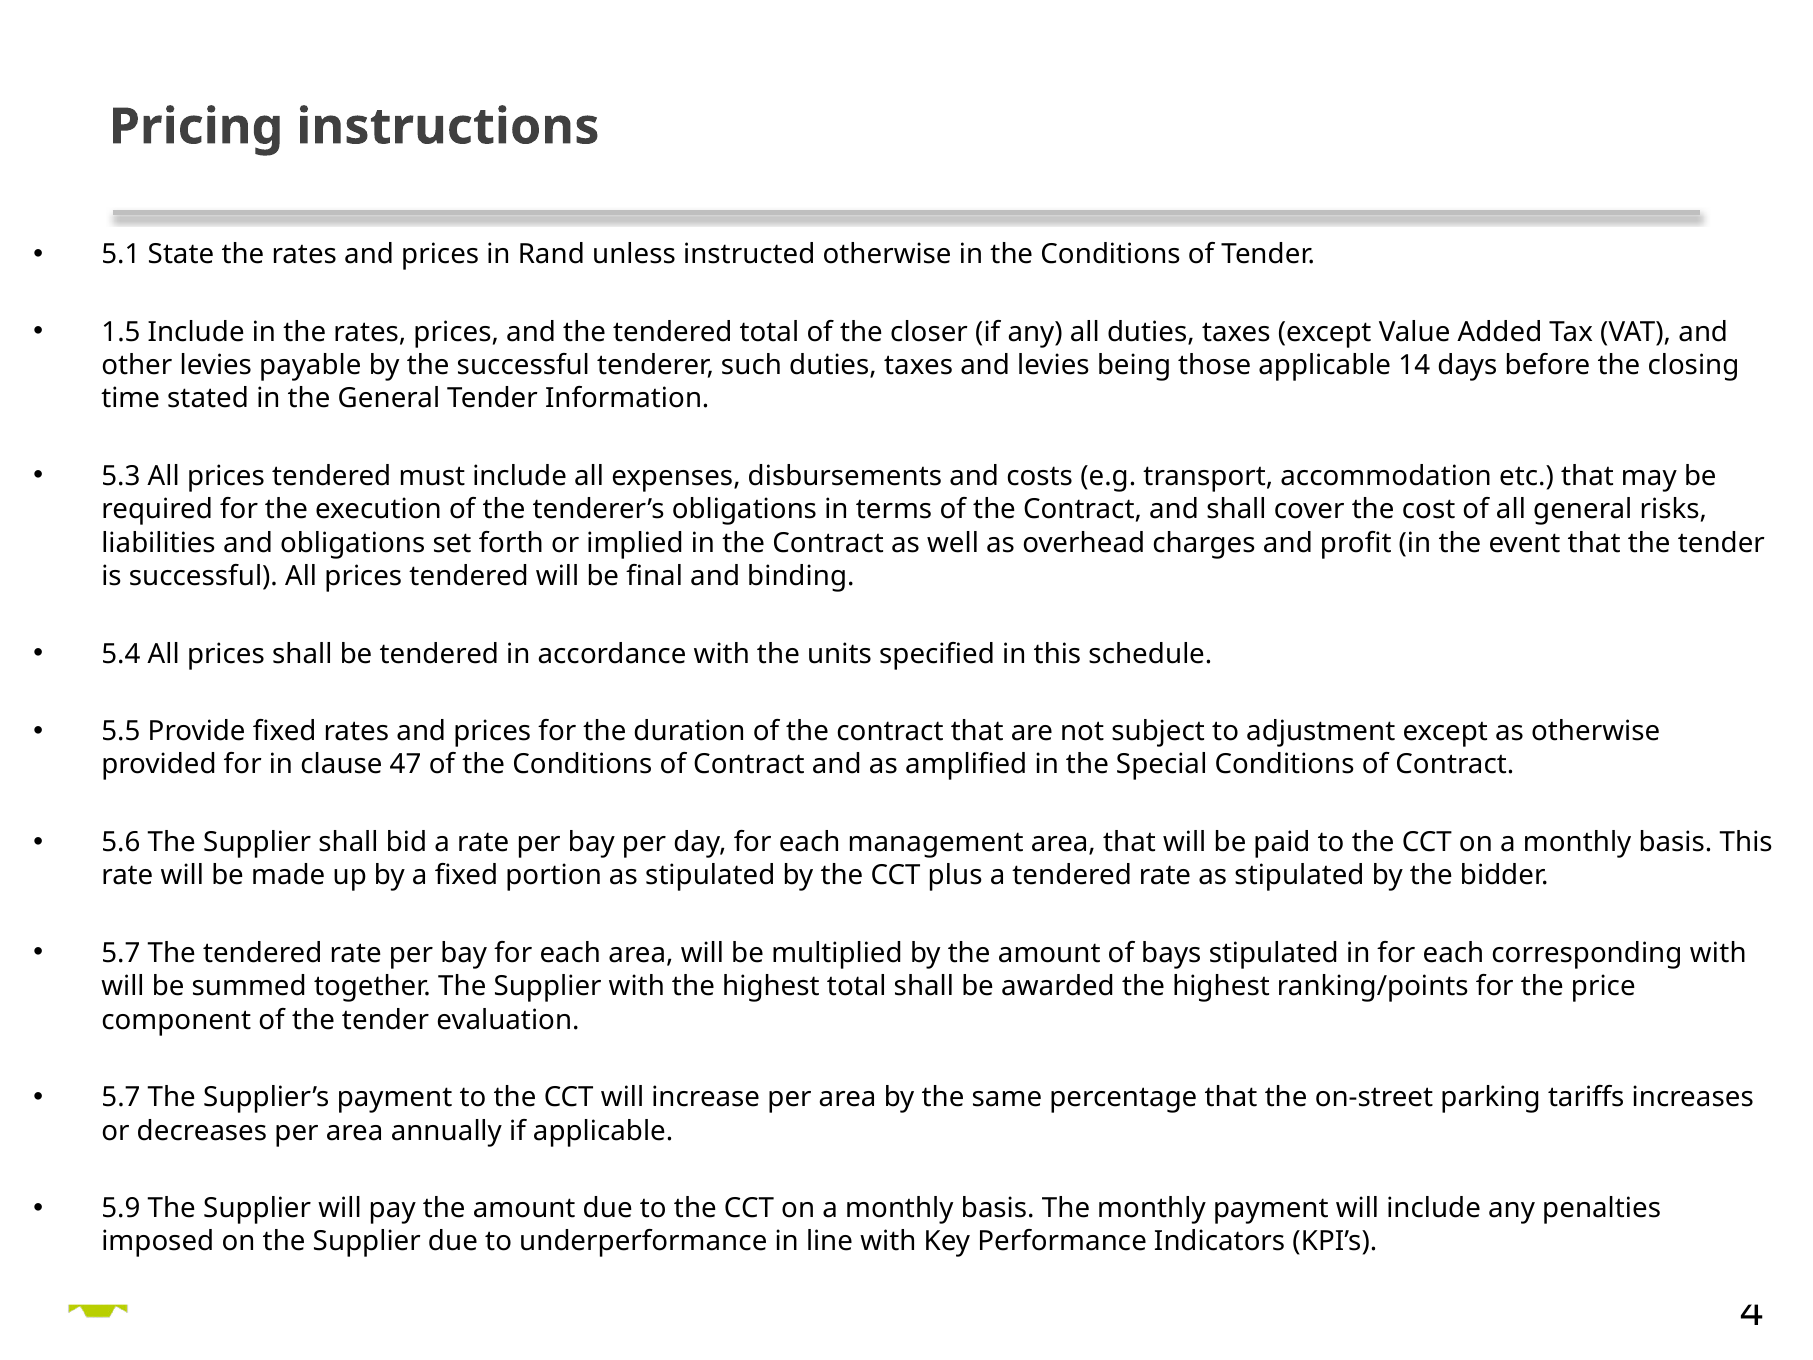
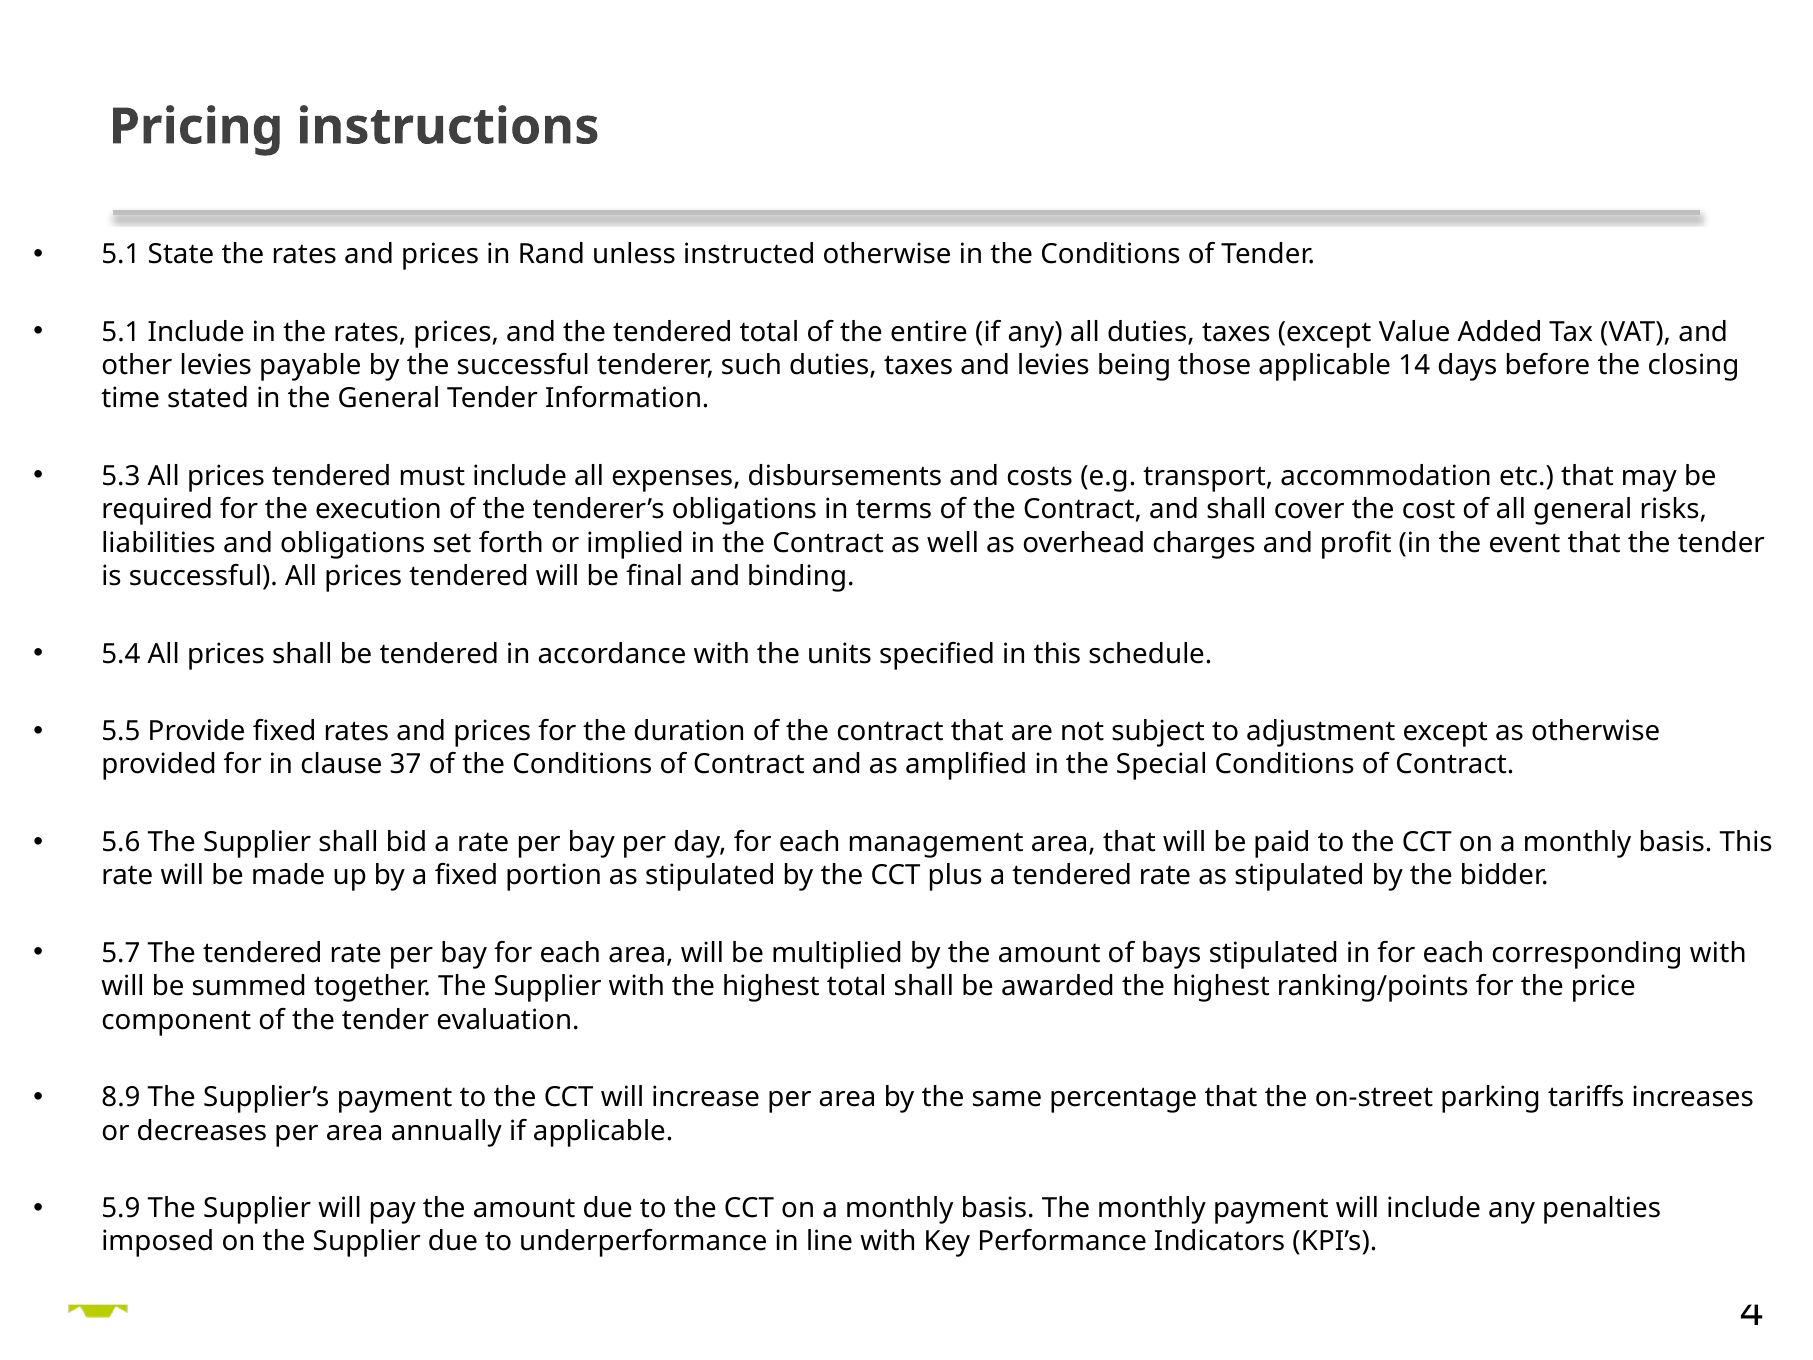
1.5: 1.5 -> 5.1 (121, 332)
closer: closer -> entire (929, 332)
47: 47 -> 37 (406, 765)
5.7: 5.7 -> 8.9 (121, 1097)
